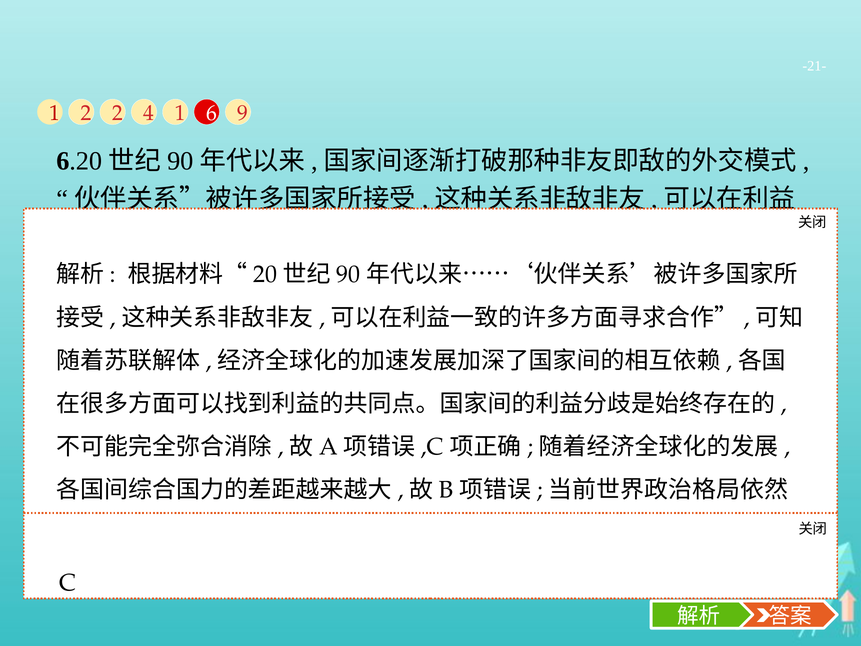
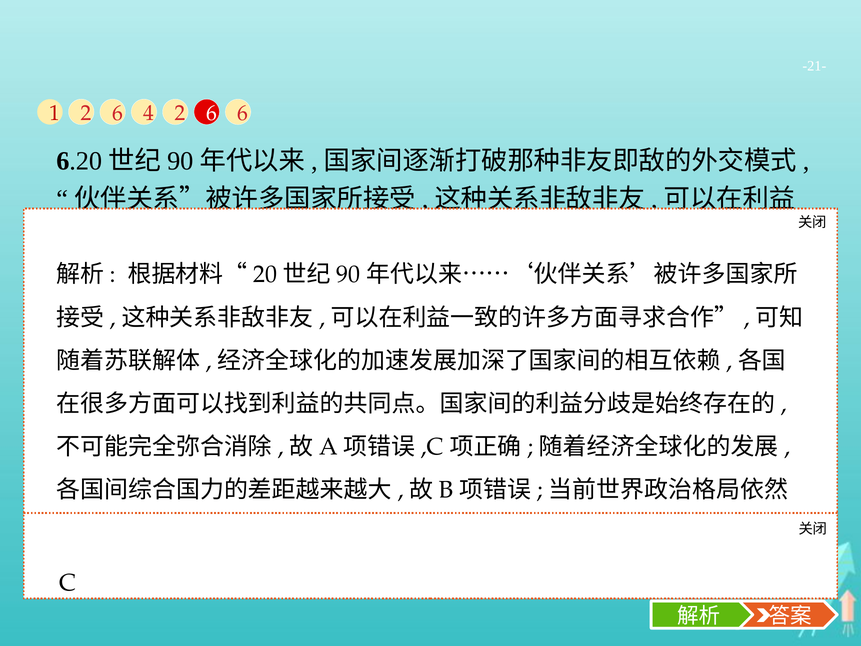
2 2: 2 -> 6 (117, 113)
4 1: 1 -> 2 (180, 113)
6 9: 9 -> 6 (243, 113)
